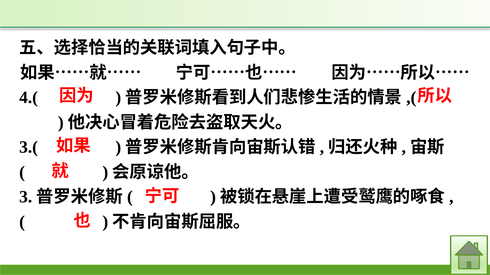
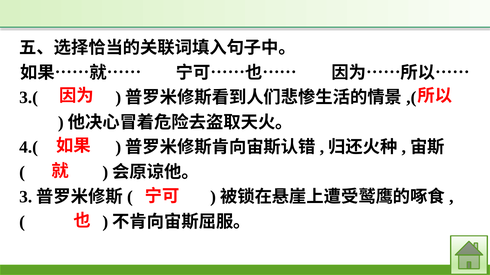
4.(: 4.( -> 3.( (29, 98)
3.(: 3.( -> 4.( (29, 148)
